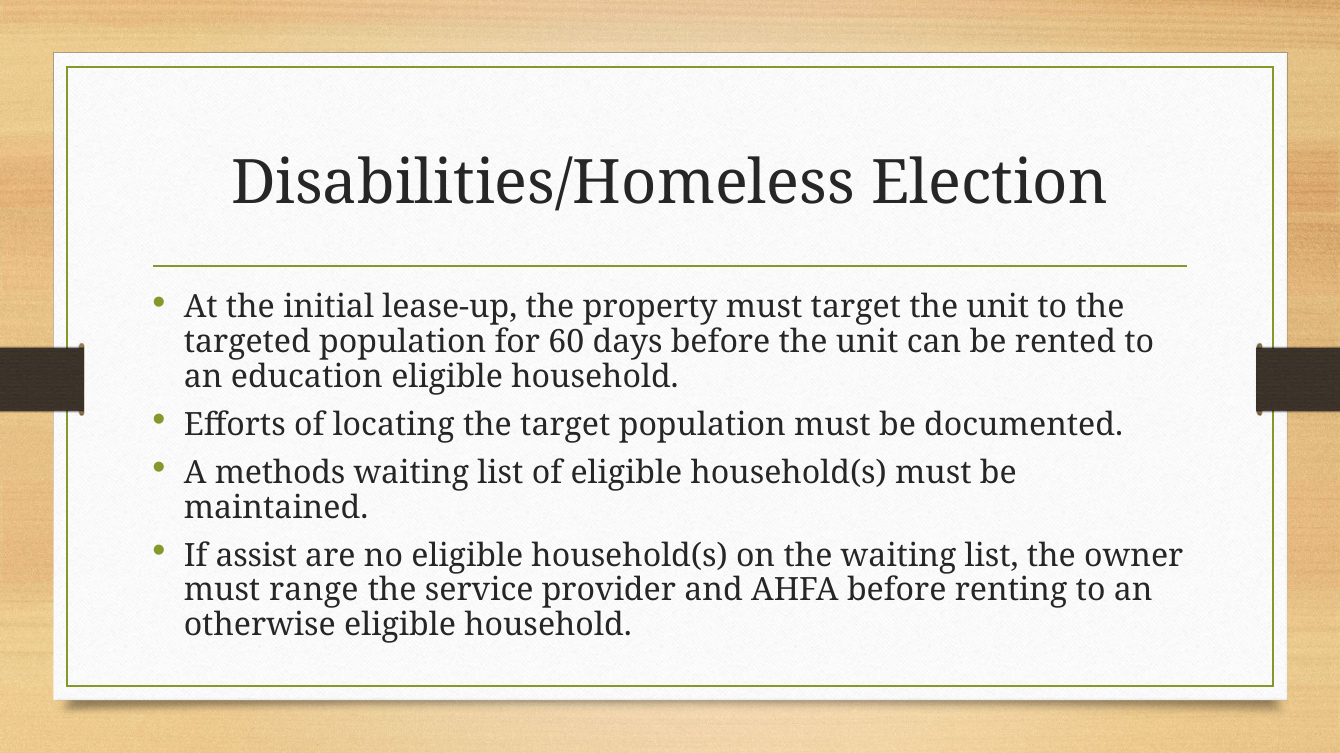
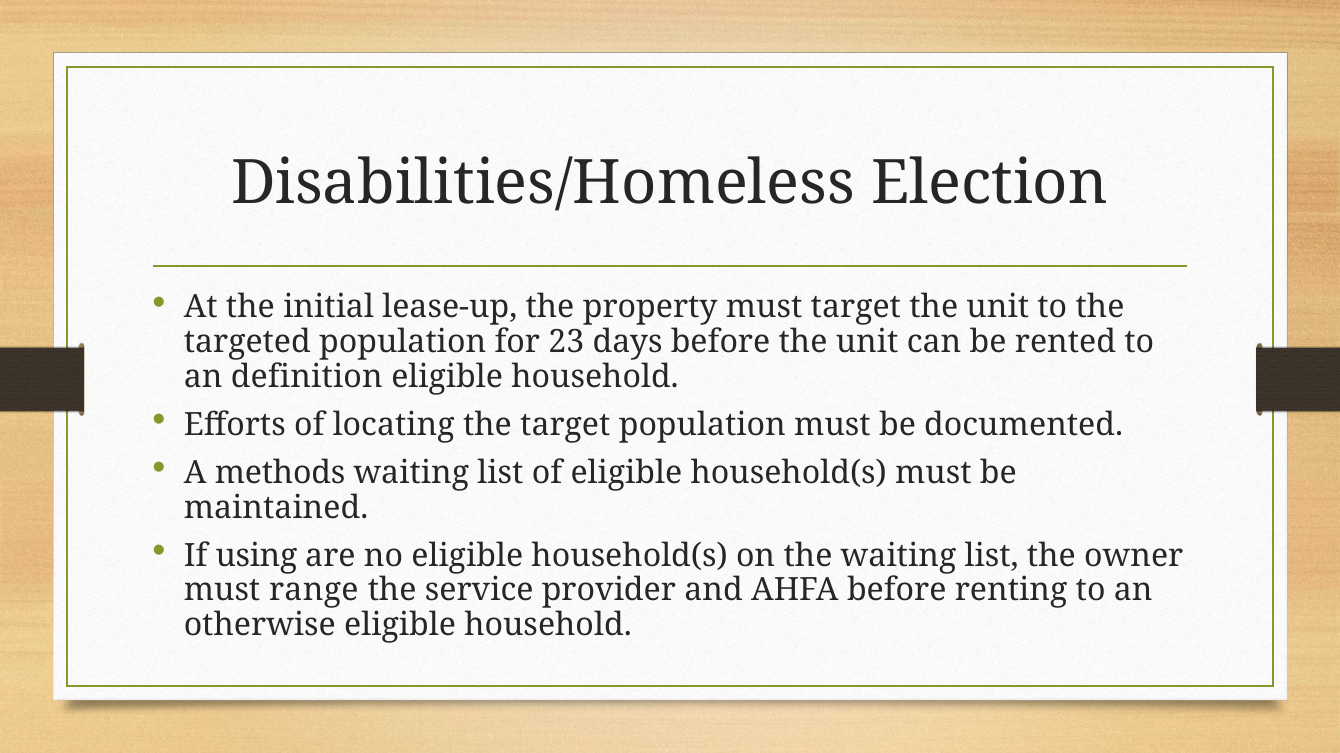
60: 60 -> 23 (566, 342)
education: education -> definition (307, 377)
assist: assist -> using (256, 556)
